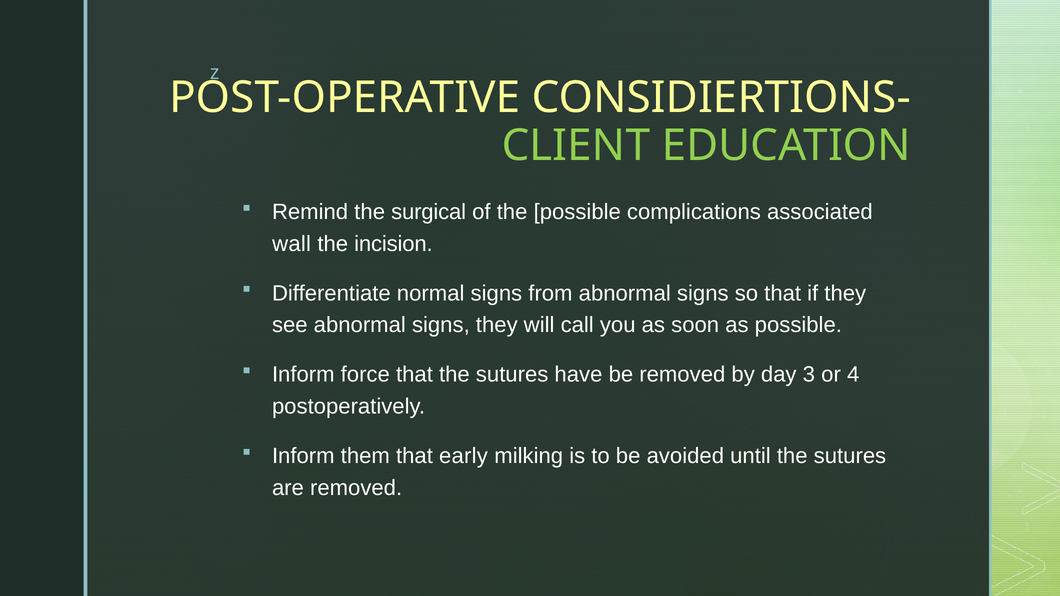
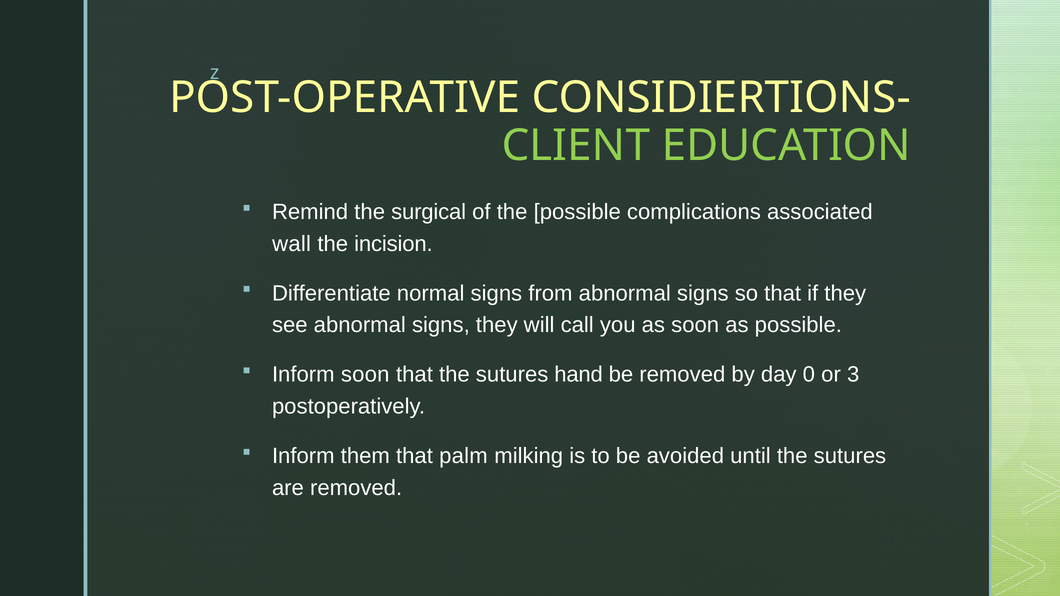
Inform force: force -> soon (365, 375)
have: have -> hand (579, 375)
3: 3 -> 0 (809, 375)
4: 4 -> 3 (853, 375)
early: early -> palm (463, 456)
